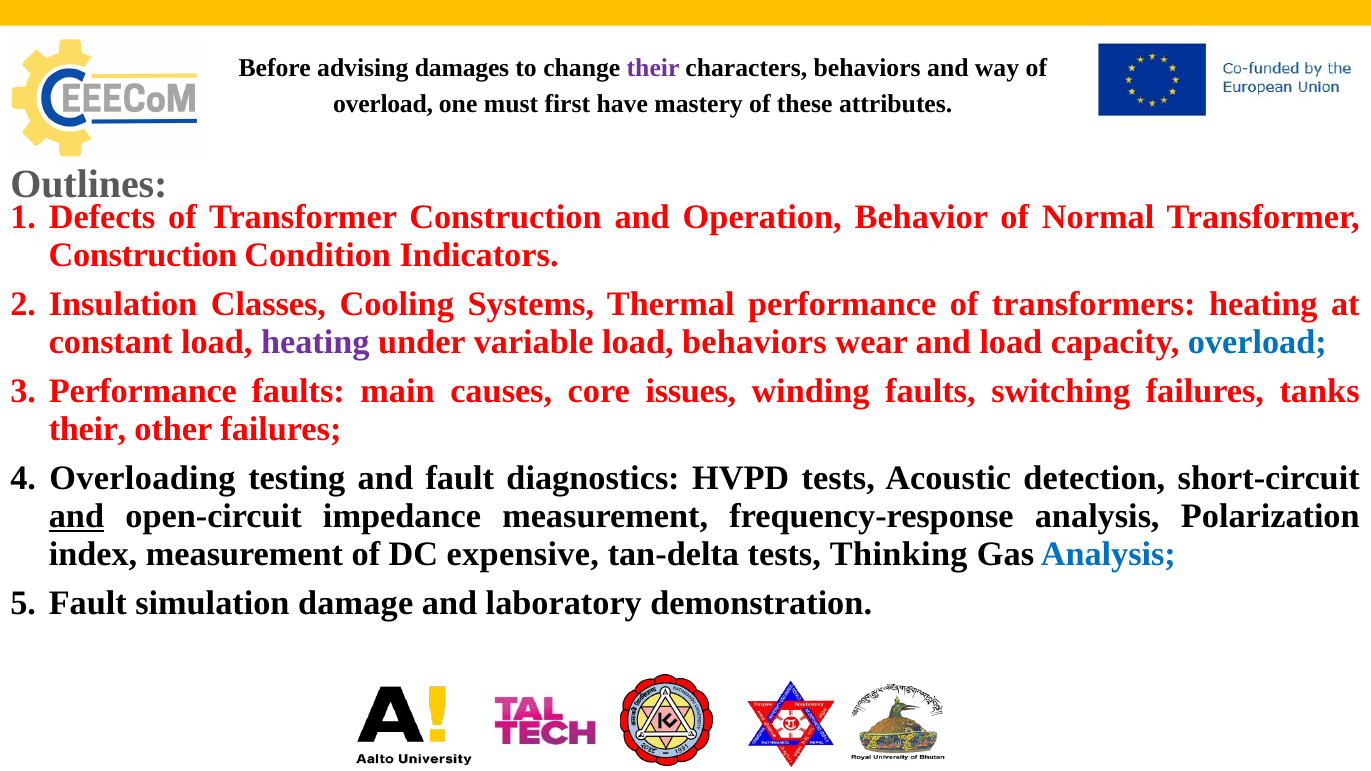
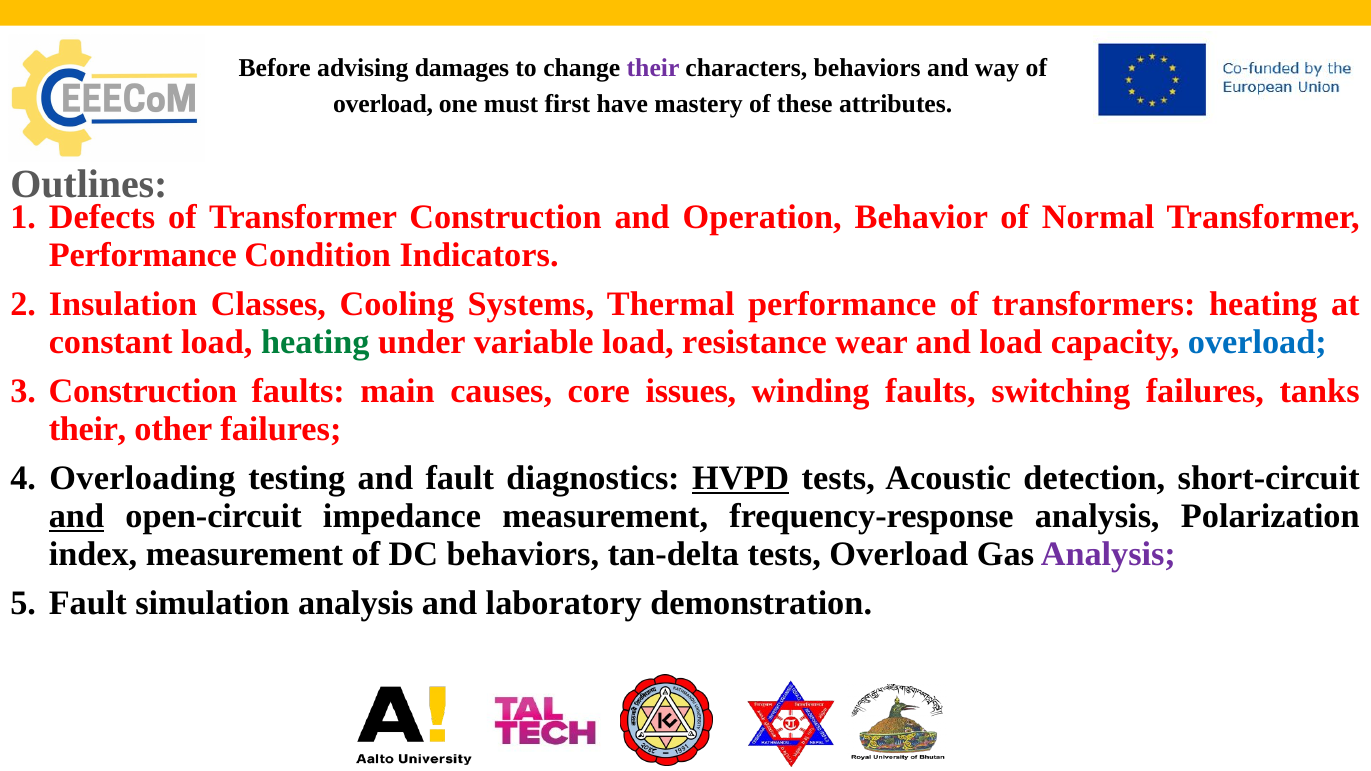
Construction: Construction -> Performance (143, 255)
heating colour: purple -> green (315, 342)
load behaviors: behaviors -> resistance (755, 342)
Performance: Performance -> Construction (143, 392)
HVPD underline: none -> present (741, 479)
DC expensive: expensive -> behaviors (523, 554)
tests Thinking: Thinking -> Overload (899, 554)
Analysis colour: blue -> purple (1108, 554)
simulation damage: damage -> analysis (356, 603)
